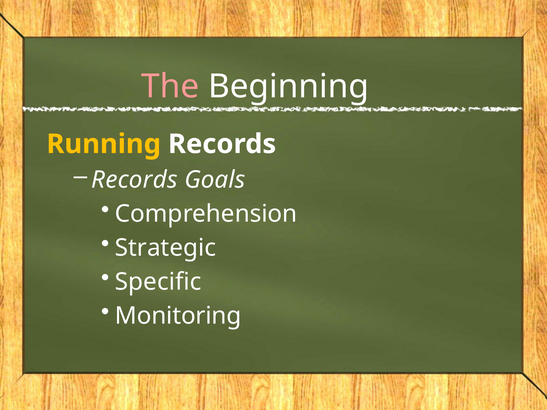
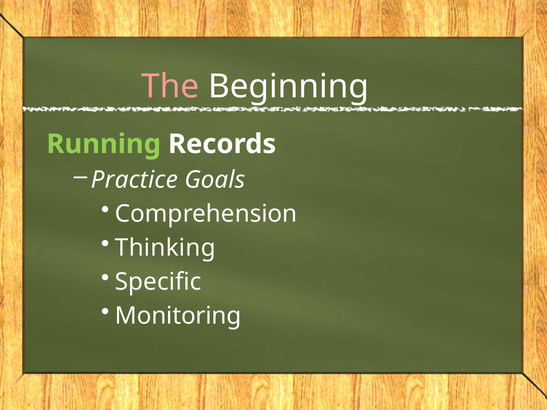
Running colour: yellow -> light green (104, 144)
Records: Records -> Practice (134, 180)
Strategic: Strategic -> Thinking (165, 248)
